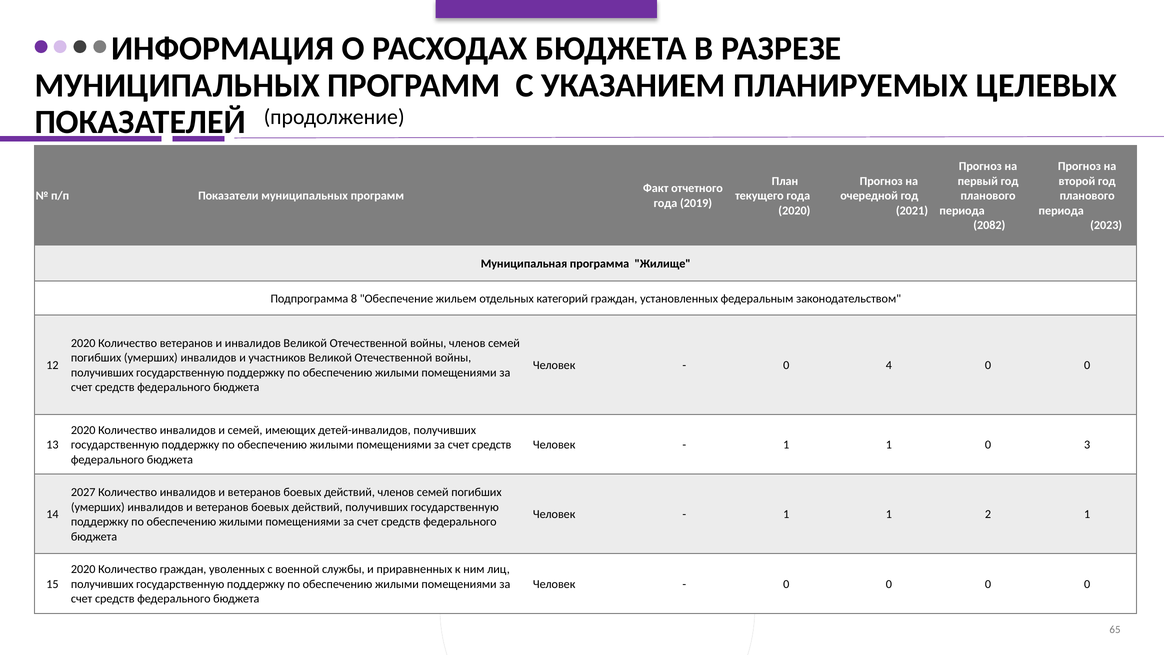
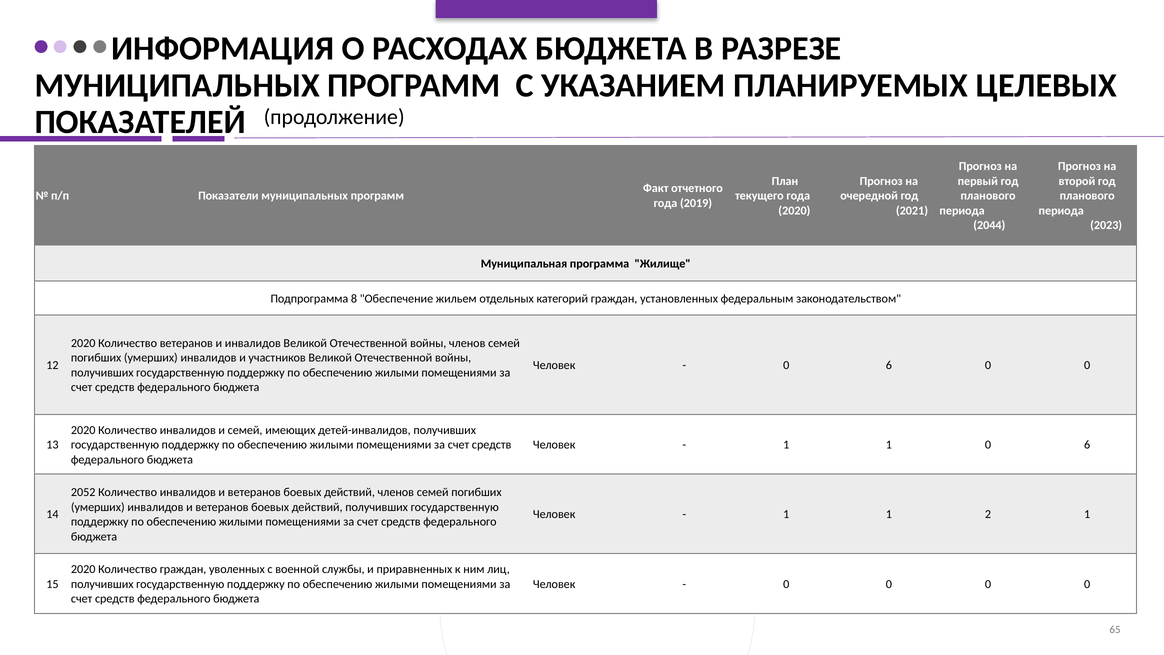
2082: 2082 -> 2044 (989, 225)
4: 4 -> 6 (889, 365)
1 0 3: 3 -> 6 (1087, 445)
2027: 2027 -> 2052 (83, 492)
